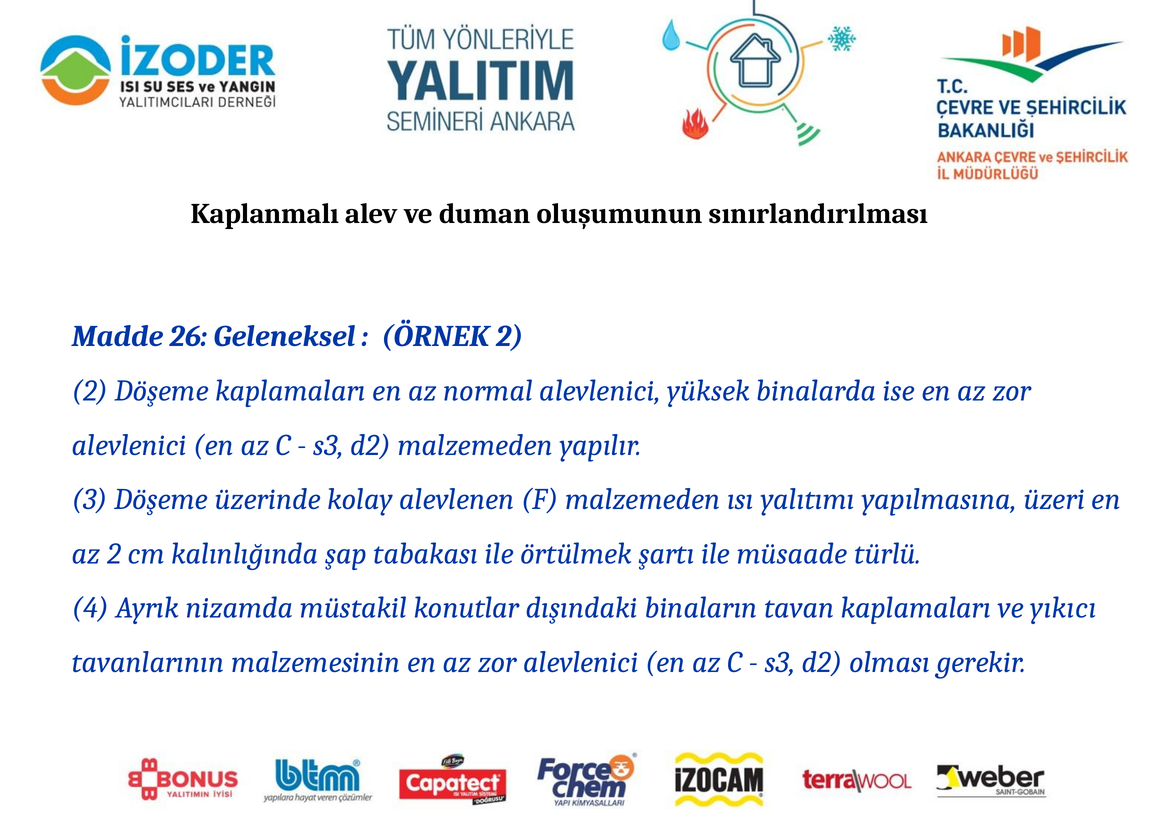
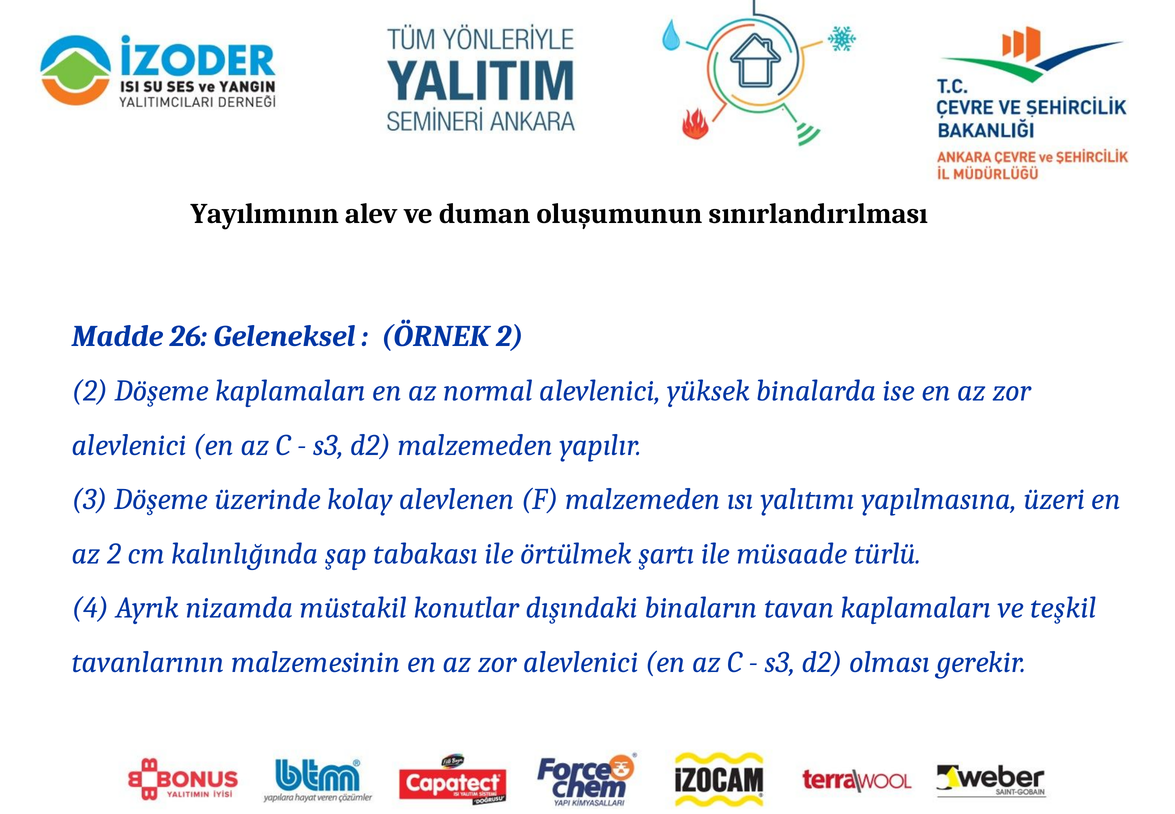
Kaplanmalı: Kaplanmalı -> Yayılımının (265, 214)
yıkıcı: yıkıcı -> teşkil (1063, 608)
